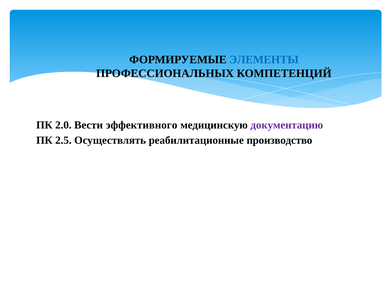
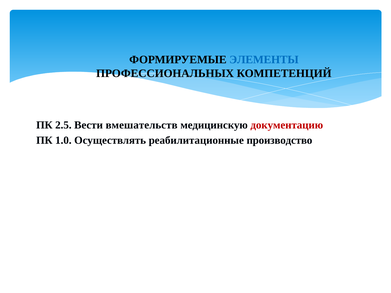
2.0: 2.0 -> 2.5 (63, 125)
эффективного: эффективного -> вмешательств (142, 125)
документацию colour: purple -> red (287, 125)
2.5: 2.5 -> 1.0 (63, 140)
